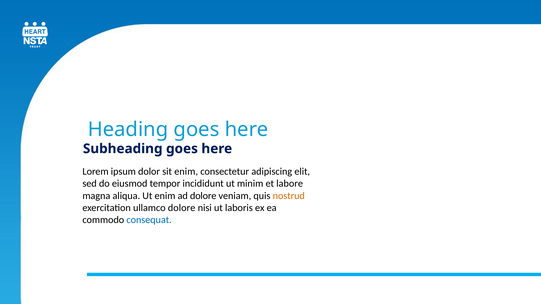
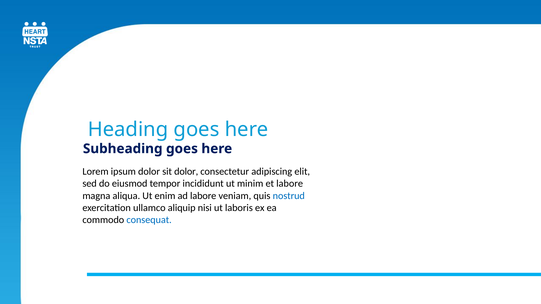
sit enim: enim -> dolor (186, 172)
ad dolore: dolore -> labore (203, 196)
nostrud colour: orange -> blue (289, 196)
ullamco dolore: dolore -> aliquip (182, 208)
